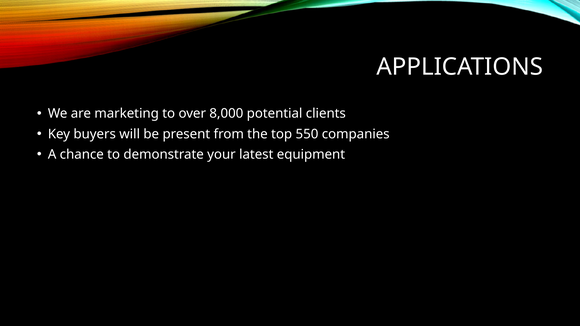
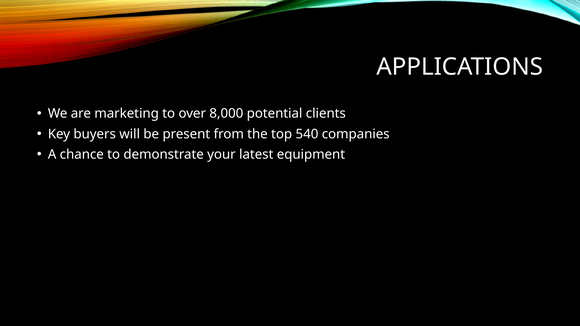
550: 550 -> 540 (307, 134)
